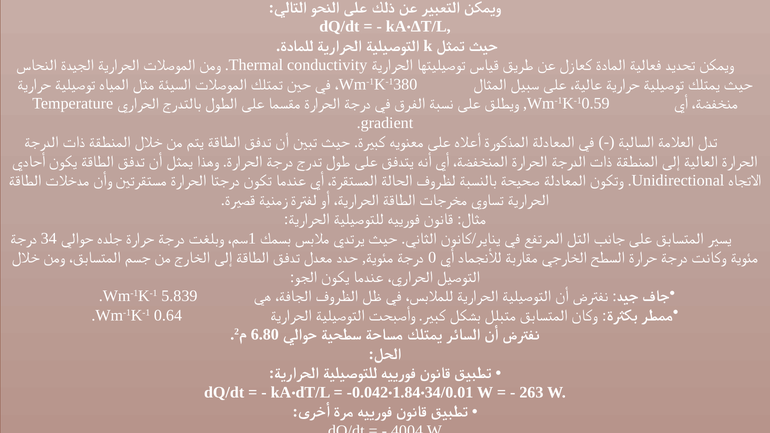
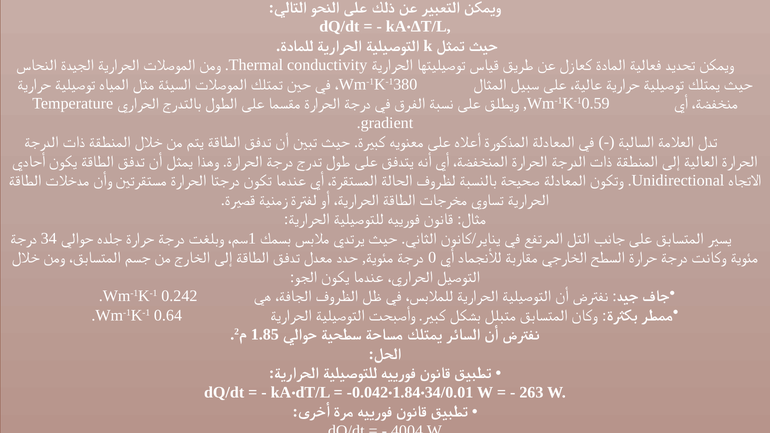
5.839: 5.839 -> 0.242 (179, 296)
6.80: 6.80 -> 1.85 (265, 335)
